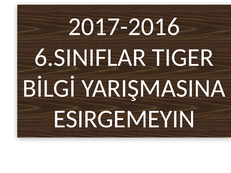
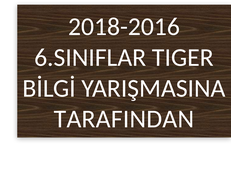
2017-2016: 2017-2016 -> 2018-2016 (124, 27)
ESIRGEMEYIN: ESIRGEMEYIN -> TARAFINDAN (124, 119)
